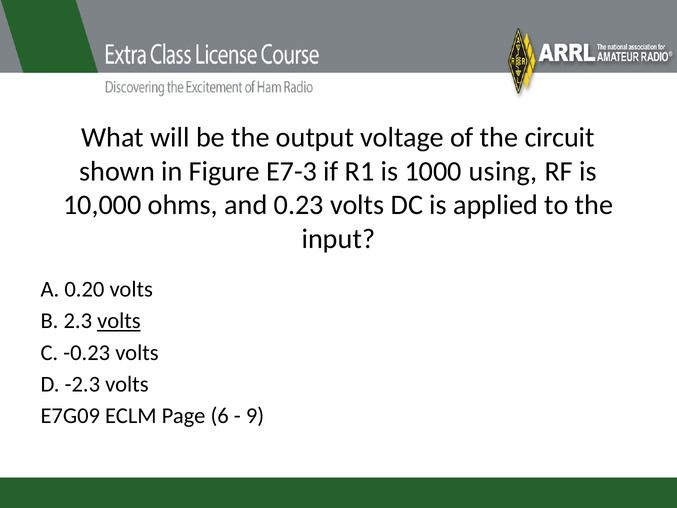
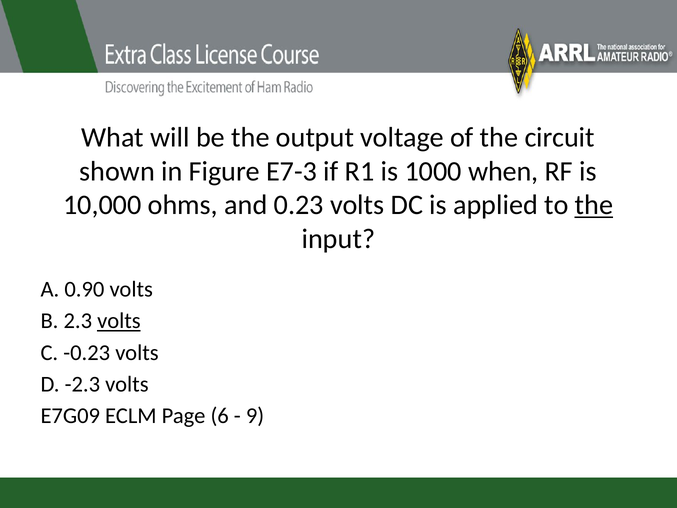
using: using -> when (503, 171)
the underline: none -> present (594, 205)
0.20: 0.20 -> 0.90 (84, 289)
